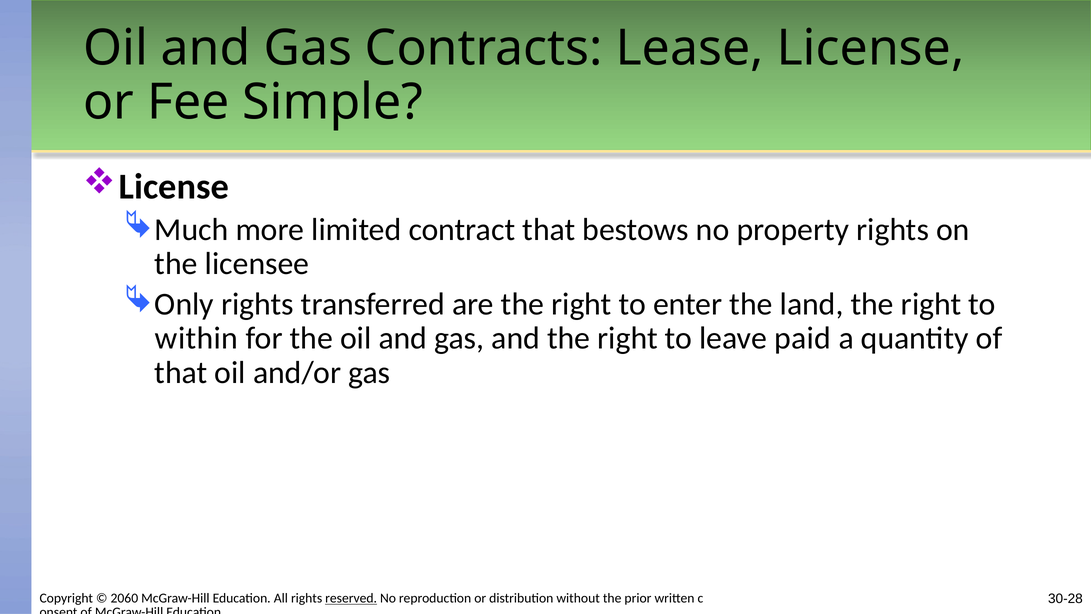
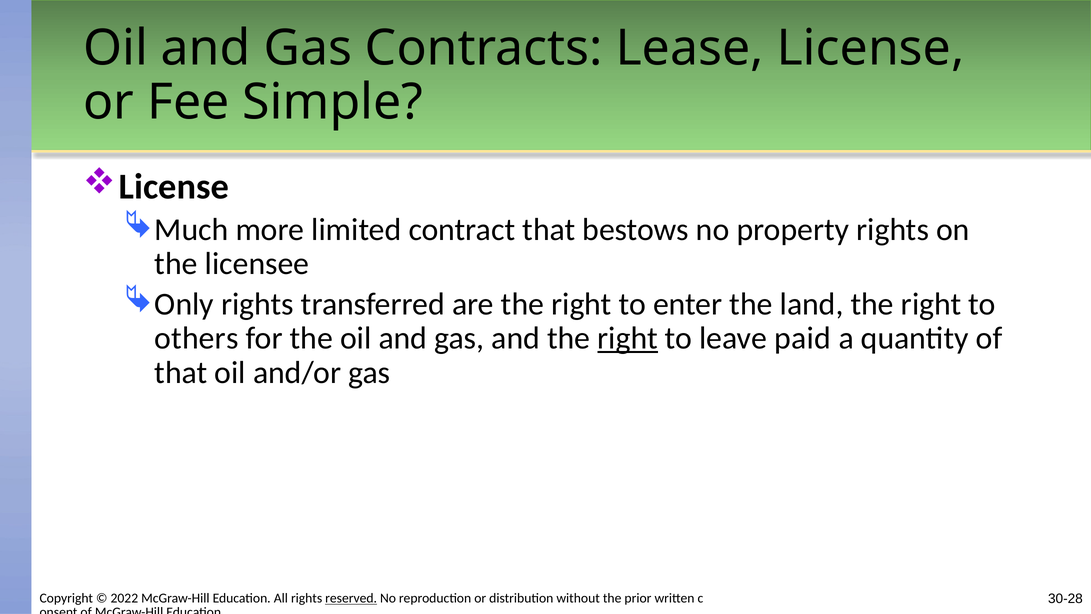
within: within -> others (197, 338)
right underline: none -> present (628, 338)
2060: 2060 -> 2022 (124, 598)
